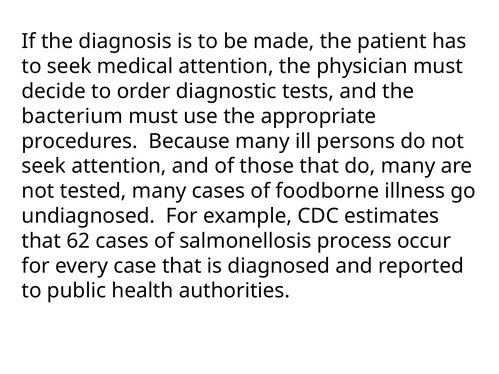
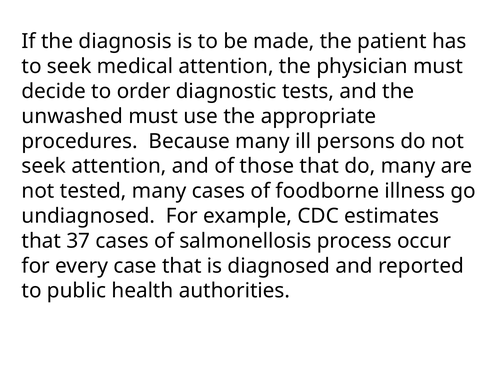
bacterium: bacterium -> unwashed (72, 116)
62: 62 -> 37 (78, 241)
